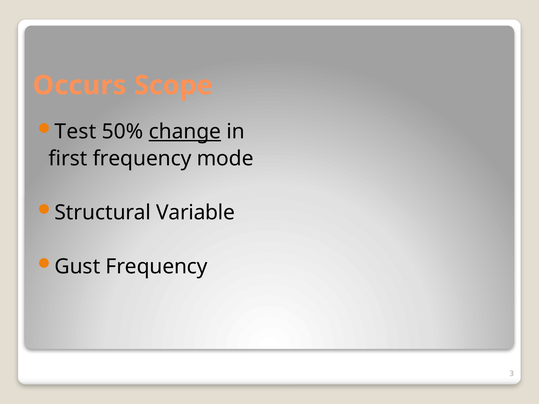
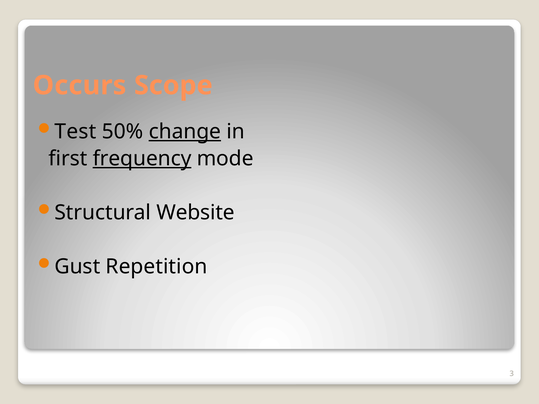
frequency underline: none -> present (142, 159)
Variable: Variable -> Website (196, 213)
Gust Frequency: Frequency -> Repetition (157, 267)
